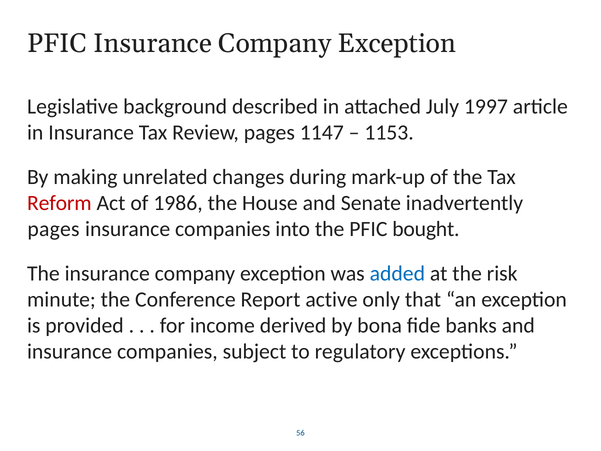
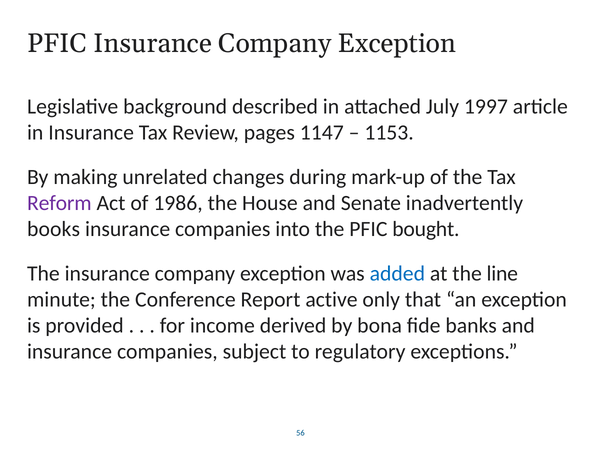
Reform colour: red -> purple (59, 203)
pages: pages -> books (54, 229)
risk: risk -> line (502, 273)
